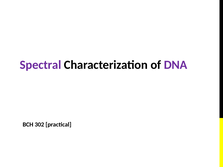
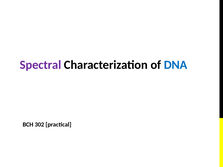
DNA colour: purple -> blue (176, 65)
